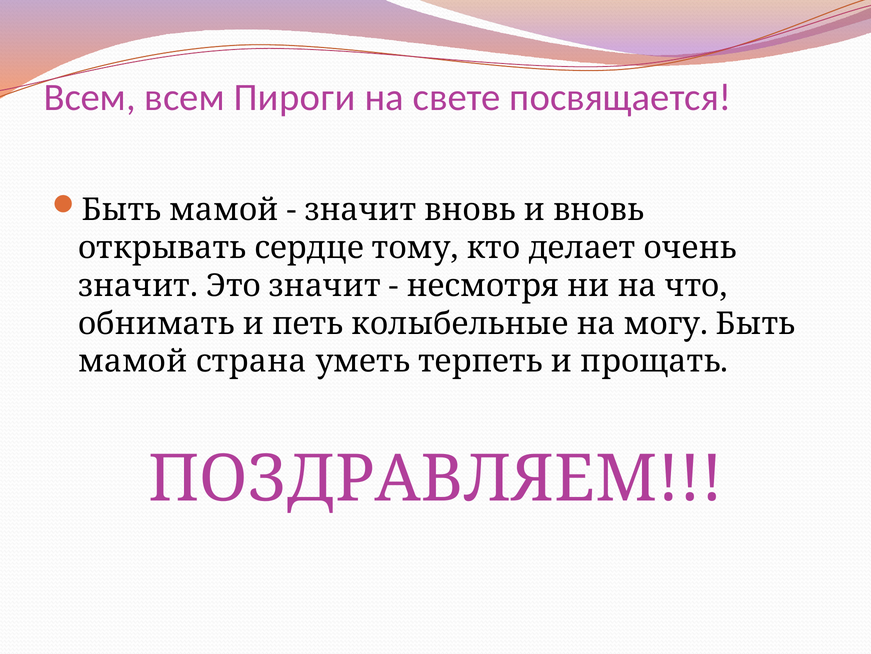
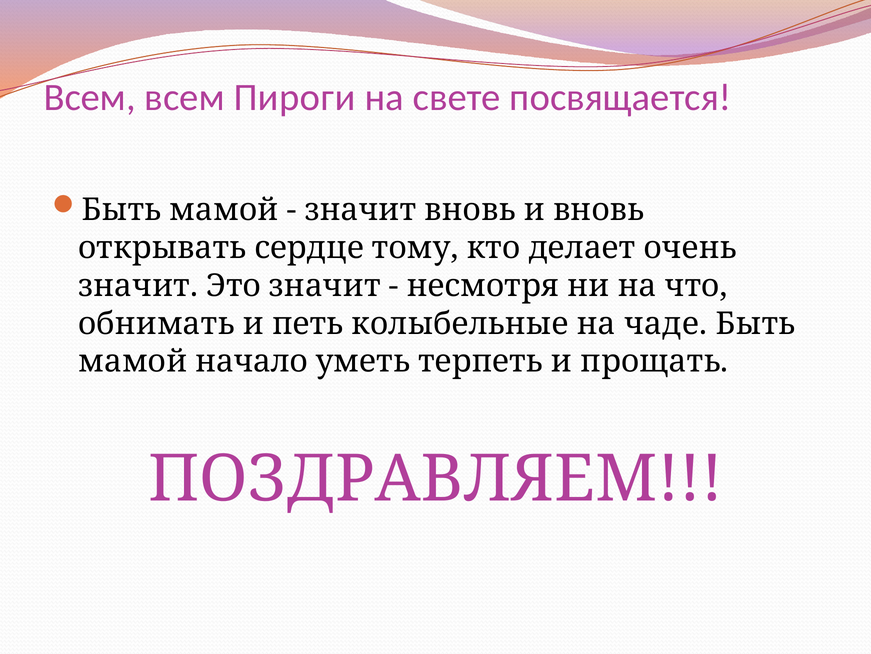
могу: могу -> чаде (666, 323)
страна: страна -> начало (252, 361)
